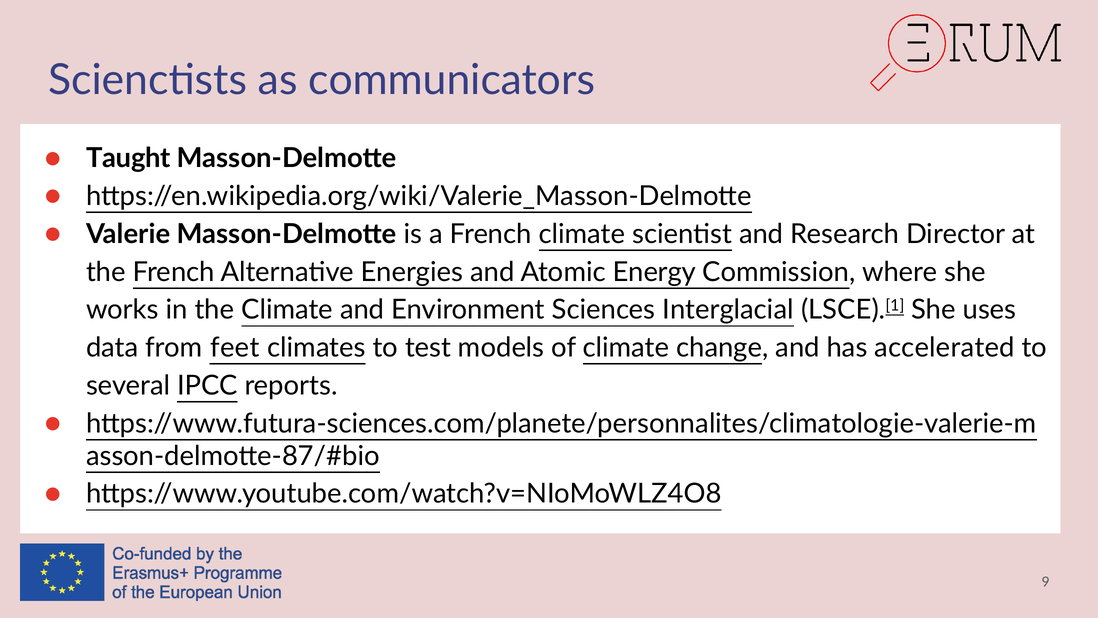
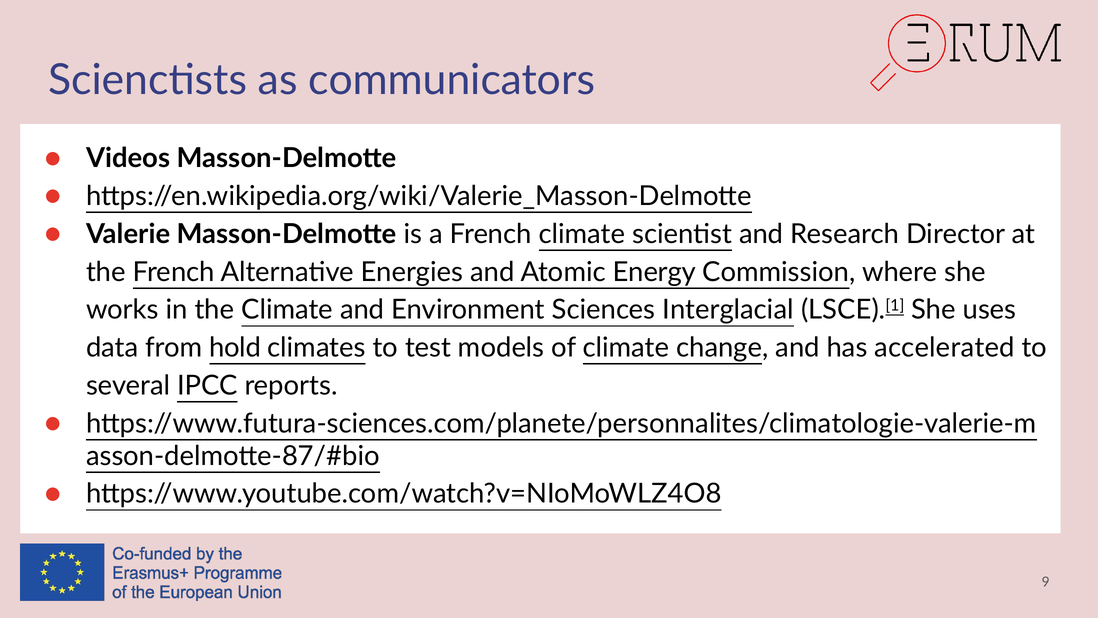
Taught: Taught -> Videos (128, 158)
feet: feet -> hold (235, 348)
